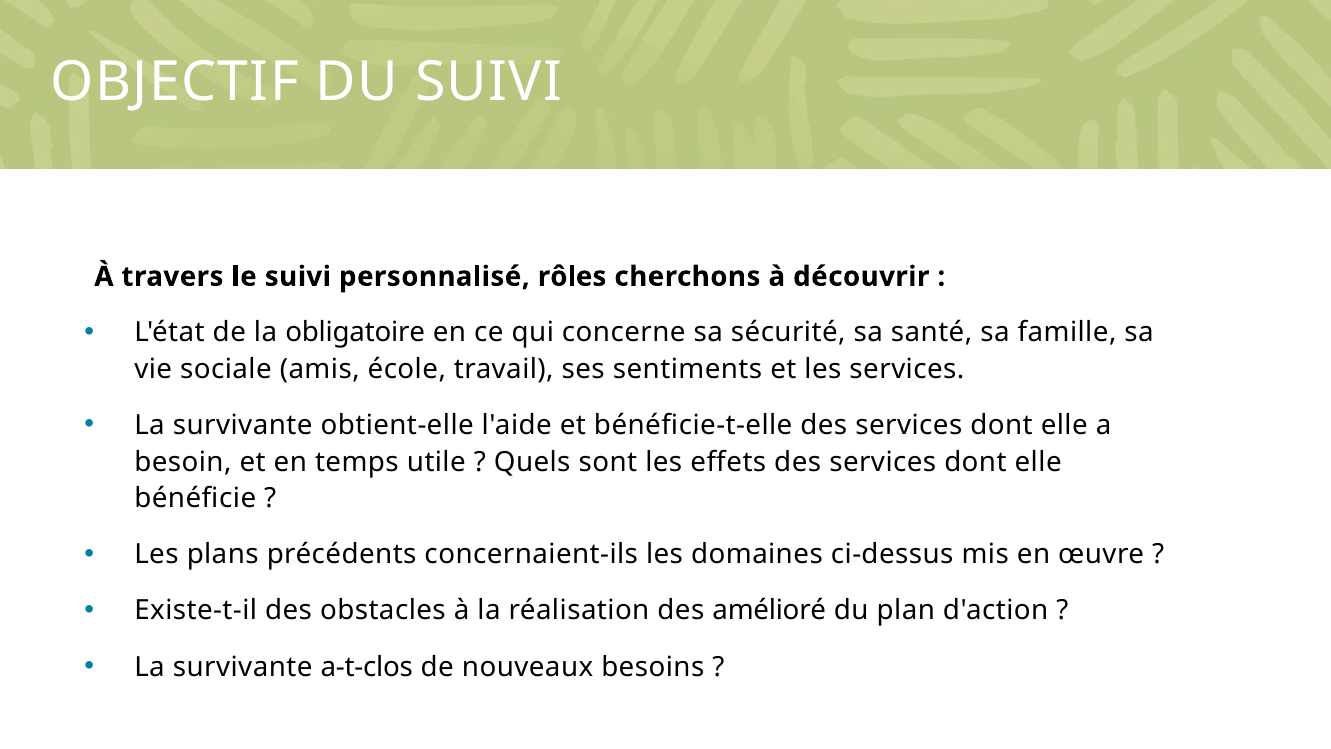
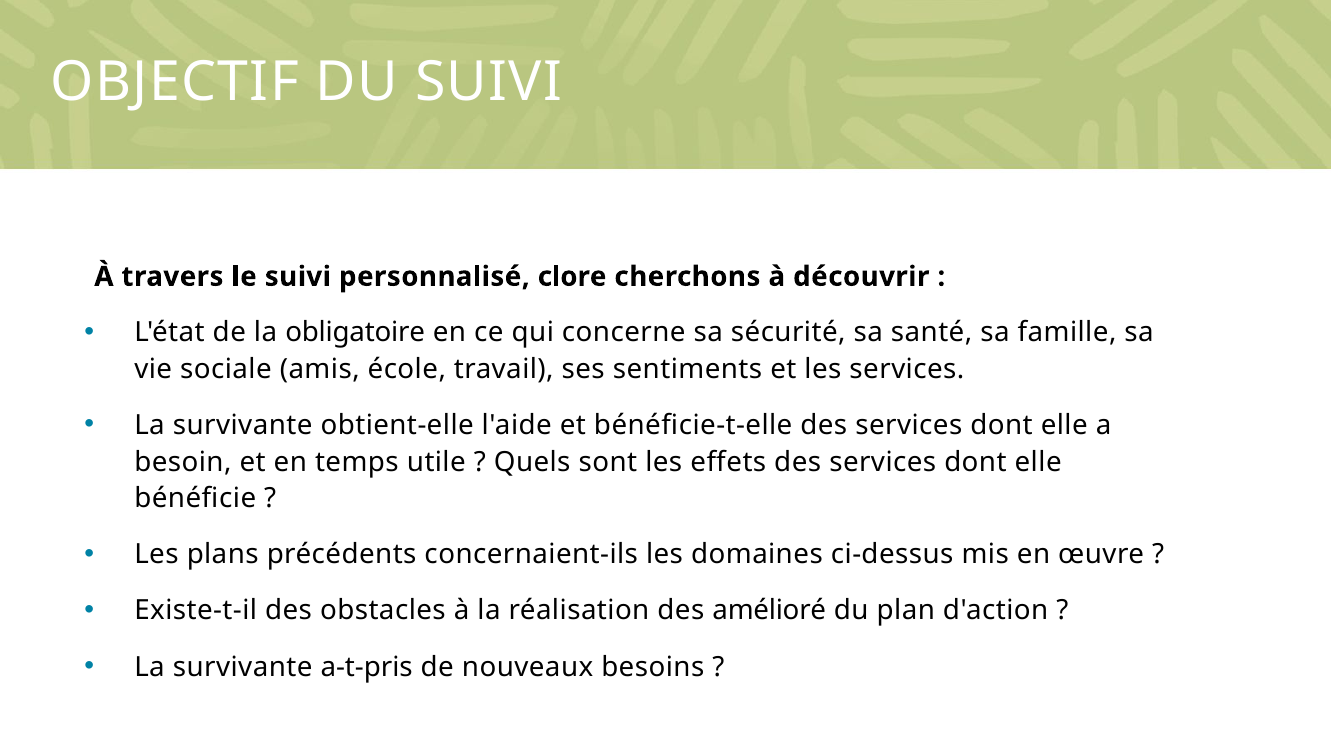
rôles: rôles -> clore (572, 276)
a-t-clos: a-t-clos -> a-t-pris (367, 667)
